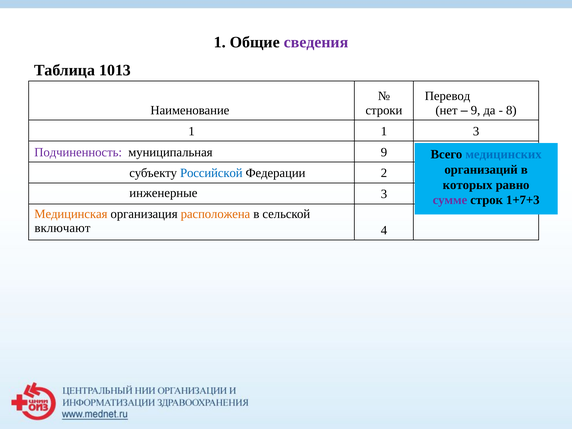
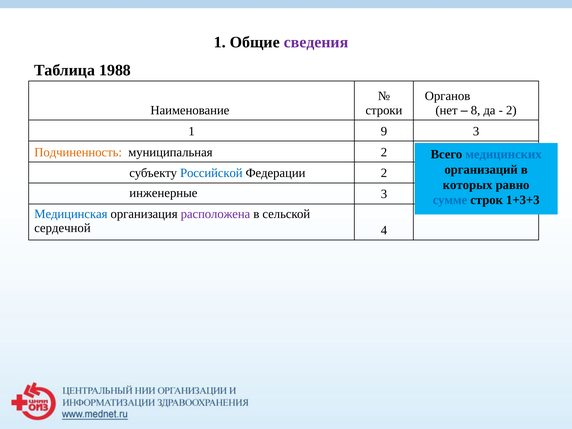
1013: 1013 -> 1988 (115, 70)
Перевод: Перевод -> Органов (448, 96)
9: 9 -> 8 (476, 110)
8: 8 -> 2 (511, 110)
1 1: 1 -> 9 (384, 131)
Подчиненность colour: purple -> orange (78, 152)
муниципальная 9: 9 -> 2 (384, 152)
сумме colour: purple -> blue (450, 200)
1+7+3: 1+7+3 -> 1+3+3 (523, 200)
Медицинская colour: orange -> blue (71, 214)
расположена colour: orange -> purple (215, 214)
включают: включают -> сердечной (62, 228)
